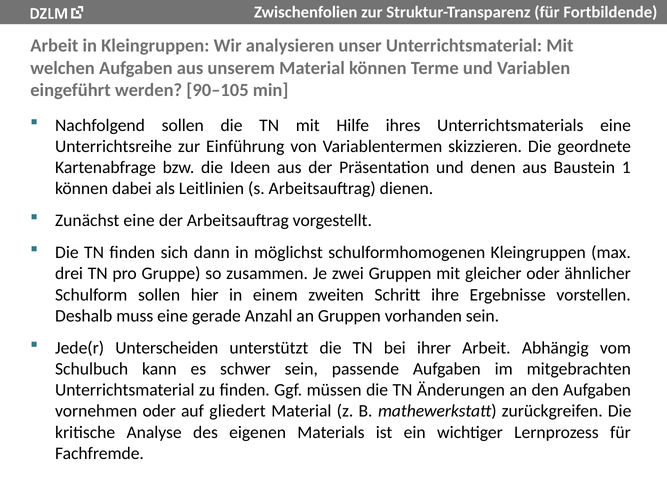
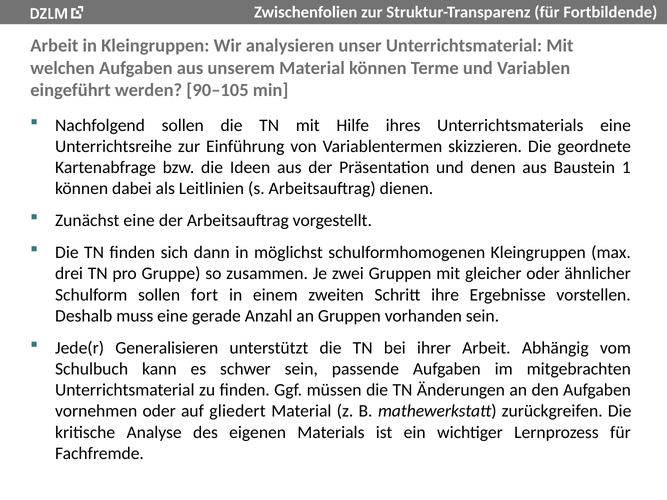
hier: hier -> fort (204, 295)
Unterscheiden: Unterscheiden -> Generalisieren (167, 348)
